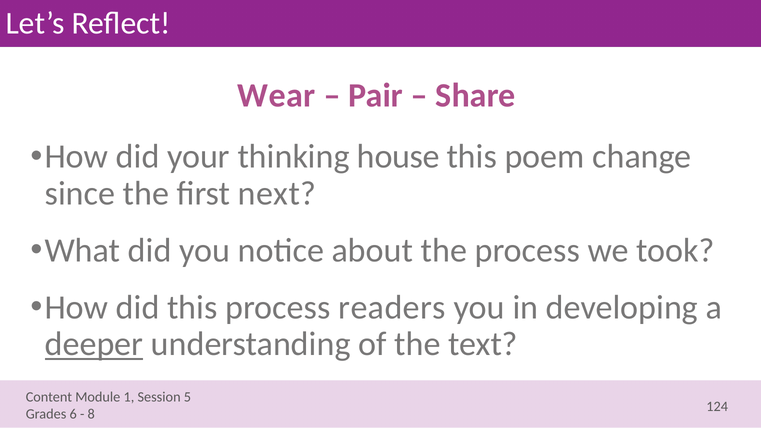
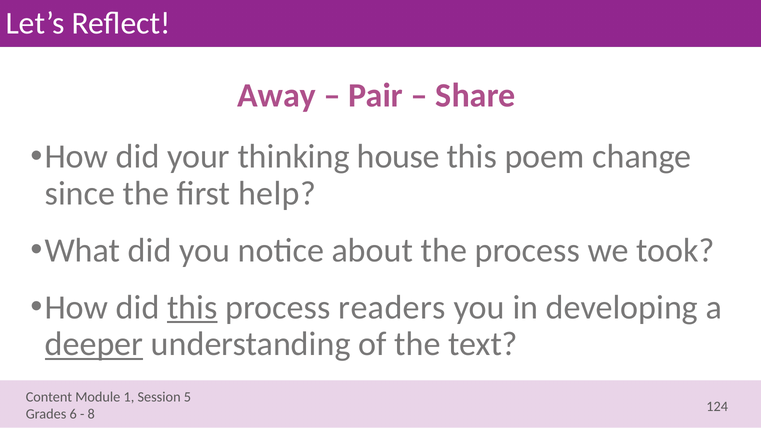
Wear: Wear -> Away (277, 96)
next: next -> help (277, 194)
this underline: none -> present (192, 307)
